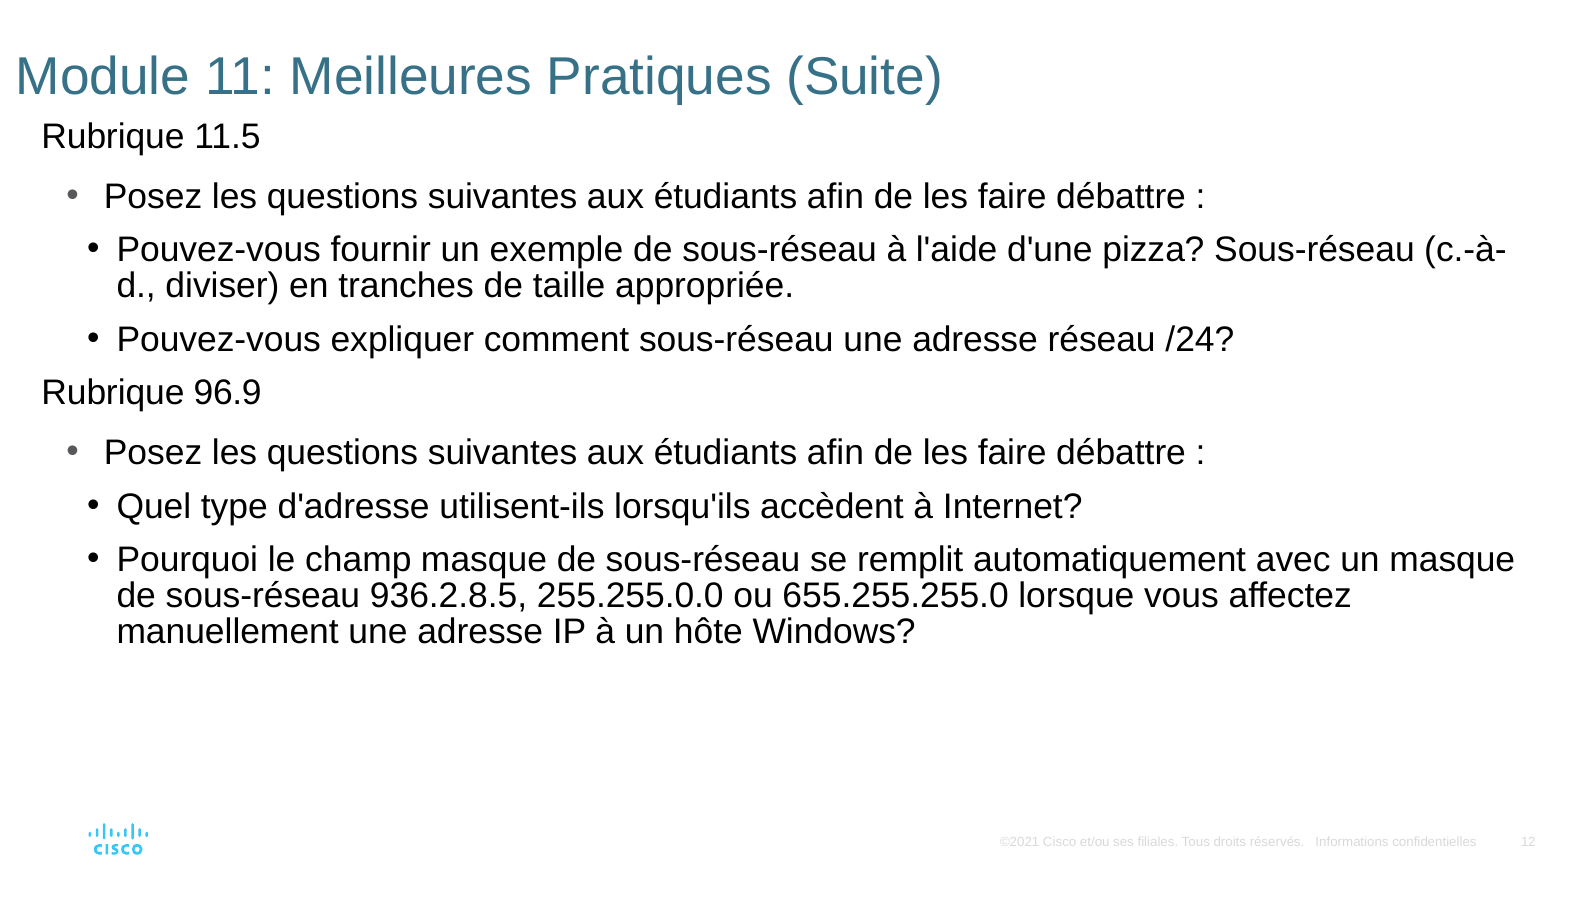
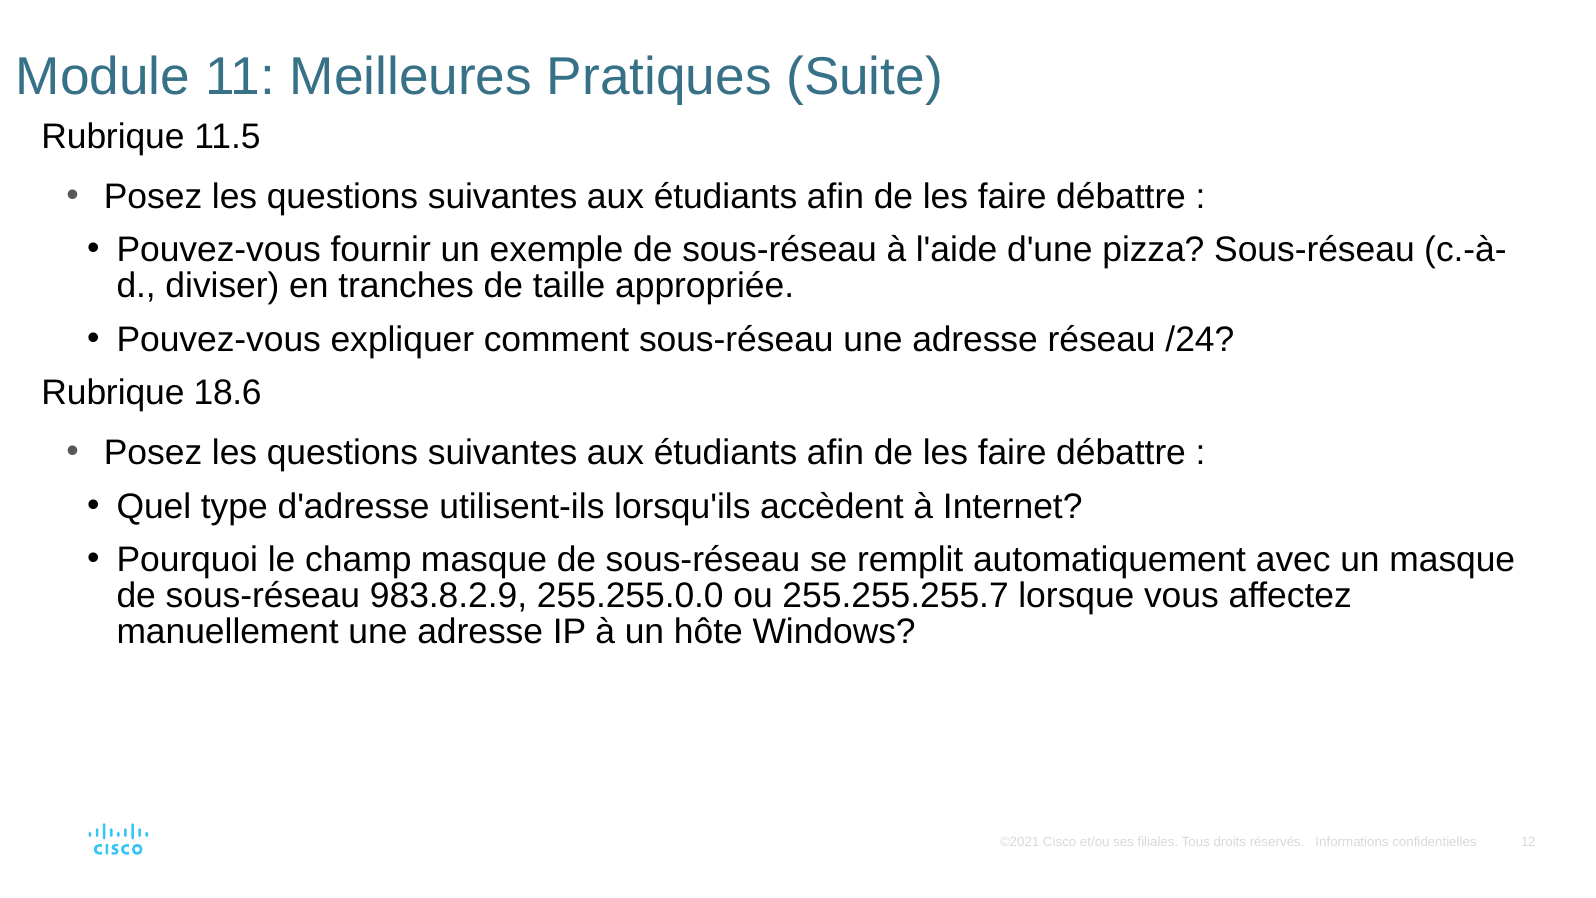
96.9: 96.9 -> 18.6 (228, 393)
936.2.8.5: 936.2.8.5 -> 983.8.2.9 (449, 596)
655.255.255.0: 655.255.255.0 -> 255.255.255.7 (896, 596)
